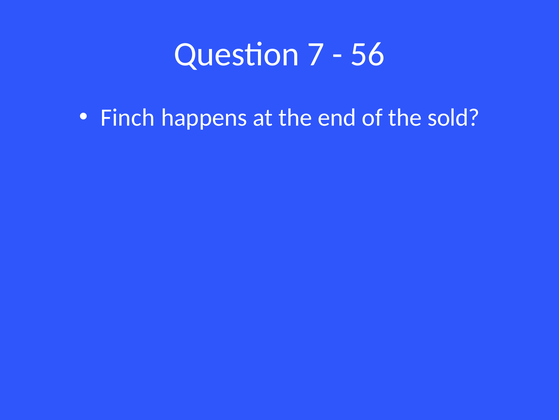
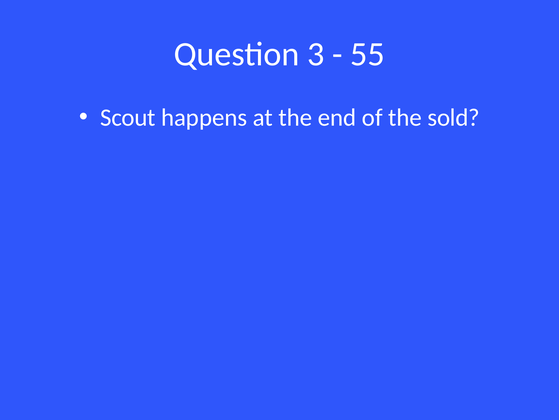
7: 7 -> 3 (316, 54)
56: 56 -> 55 (368, 54)
Finch: Finch -> Scout (128, 117)
